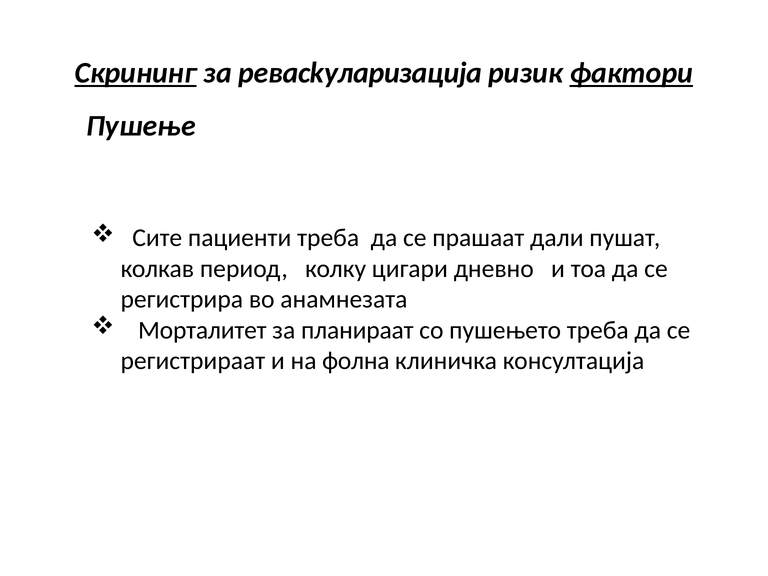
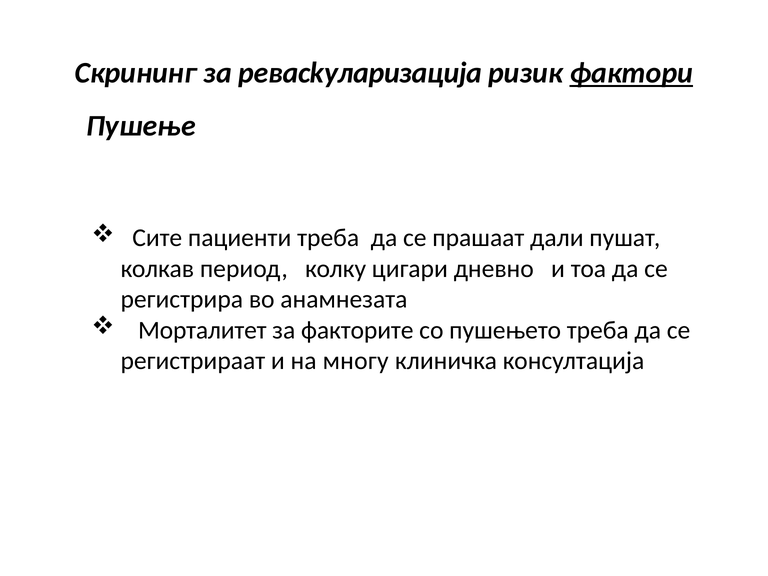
Скрининг underline: present -> none (136, 73)
планираат: планираат -> факторите (357, 330)
фолна: фолна -> многу (356, 361)
